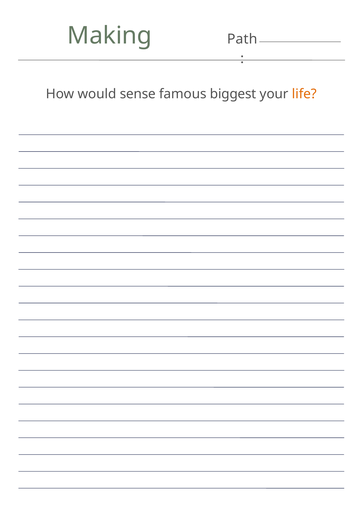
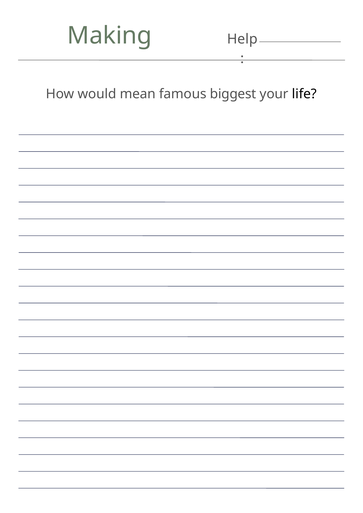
Path: Path -> Help (242, 39)
sense: sense -> mean (138, 94)
life colour: orange -> black (304, 94)
